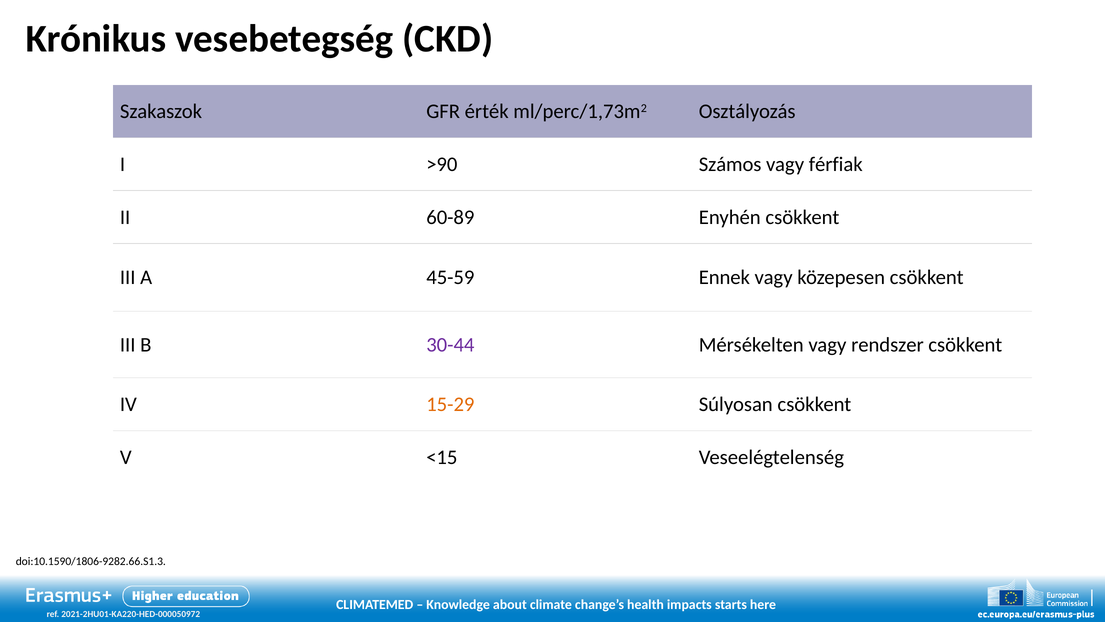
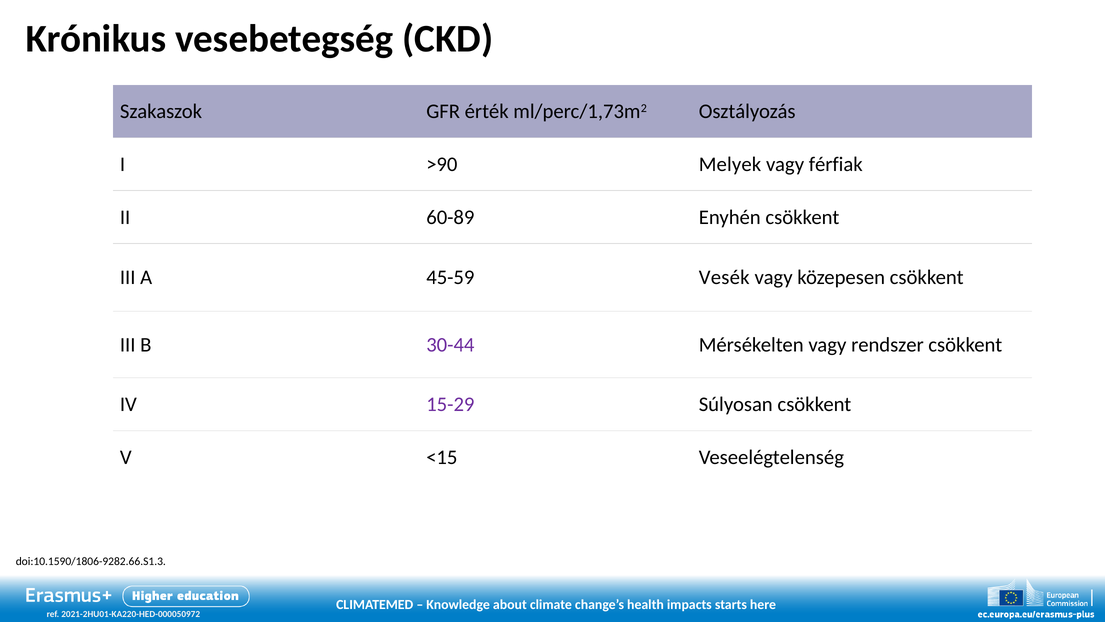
Számos: Számos -> Melyek (730, 164)
Ennek: Ennek -> Vesék (724, 277)
15-29 colour: orange -> purple (450, 404)
